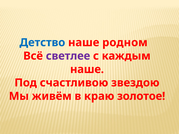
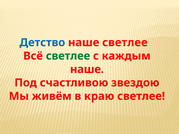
наше родном: родном -> светлее (125, 43)
светлее colour: purple -> green (68, 56)
краю золотое: золотое -> светлее (141, 96)
